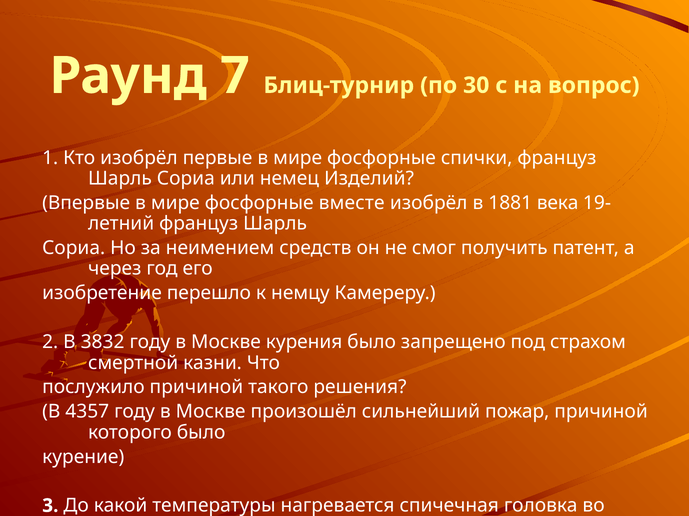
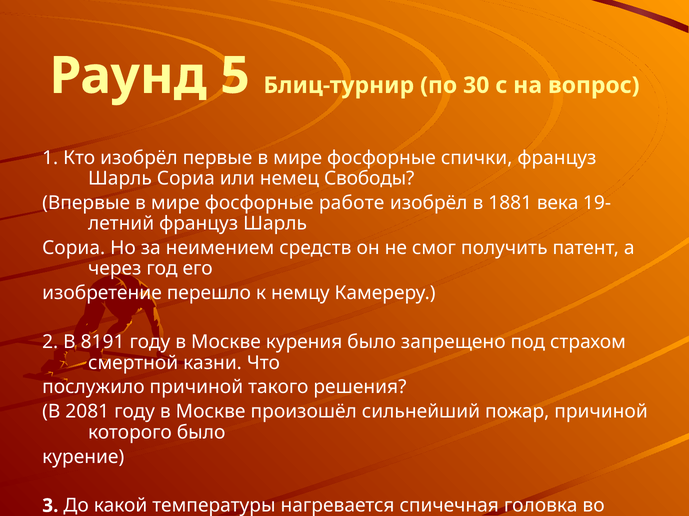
7: 7 -> 5 (235, 76)
Изделий: Изделий -> Свободы (369, 179)
вместе: вместе -> работе (352, 203)
3832: 3832 -> 8191 (103, 343)
4357: 4357 -> 2081 (87, 412)
